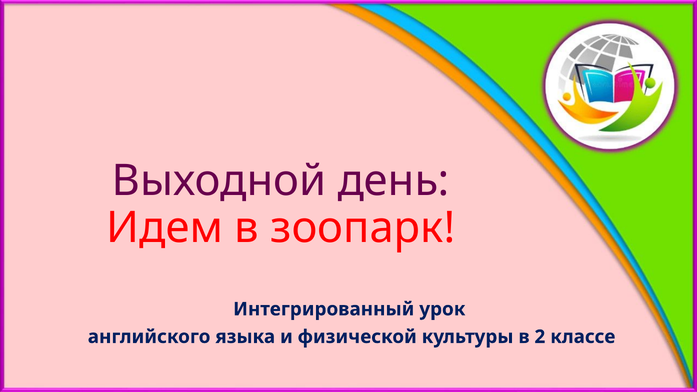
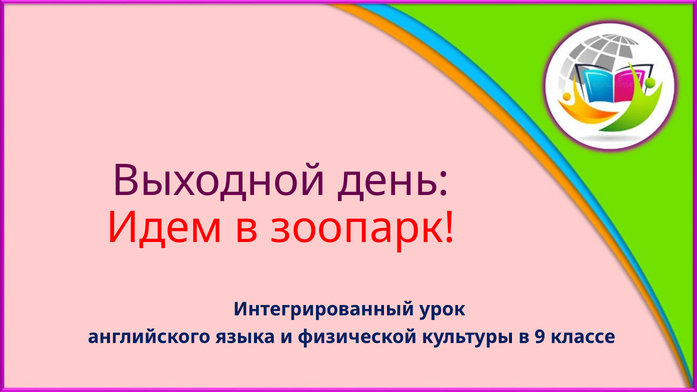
2: 2 -> 9 (540, 337)
